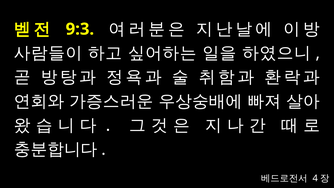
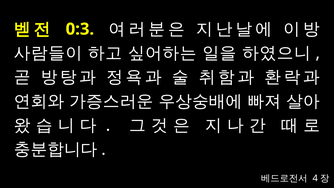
9:3: 9:3 -> 0:3 (80, 29)
